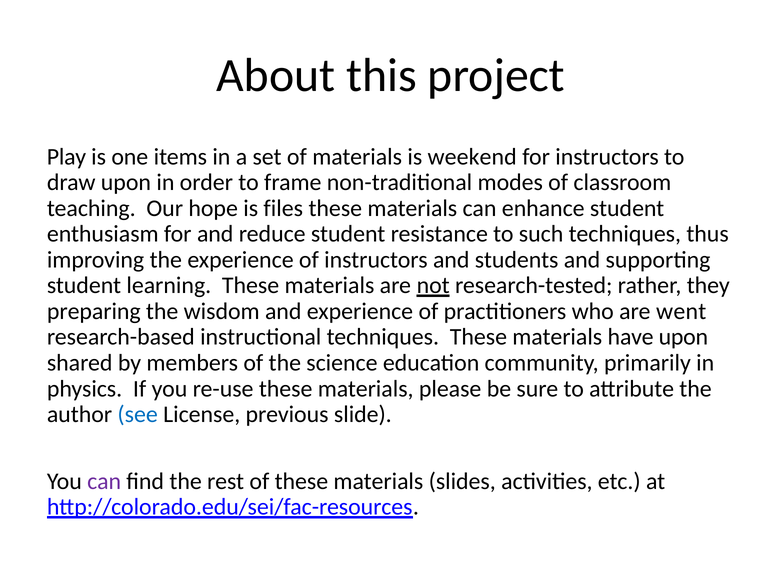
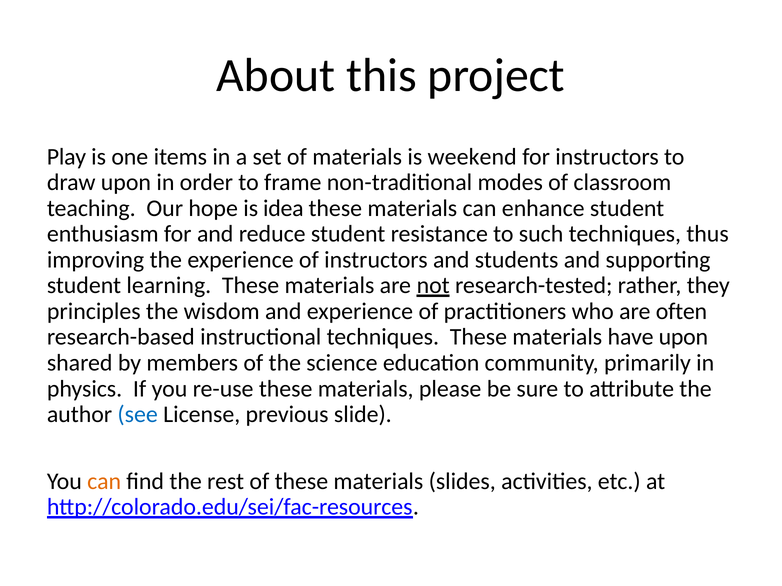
files: files -> idea (283, 208)
preparing: preparing -> principles (94, 312)
went: went -> often (681, 312)
can colour: purple -> orange (104, 482)
